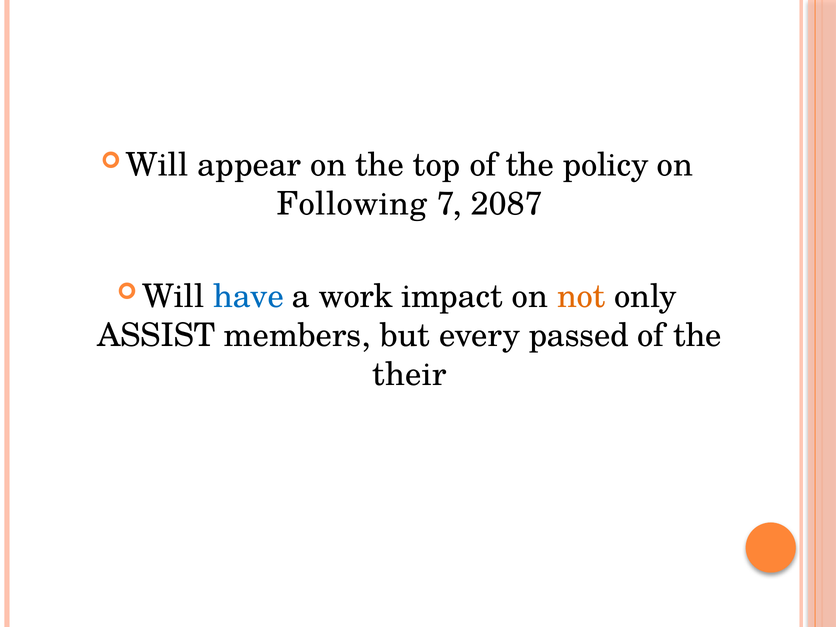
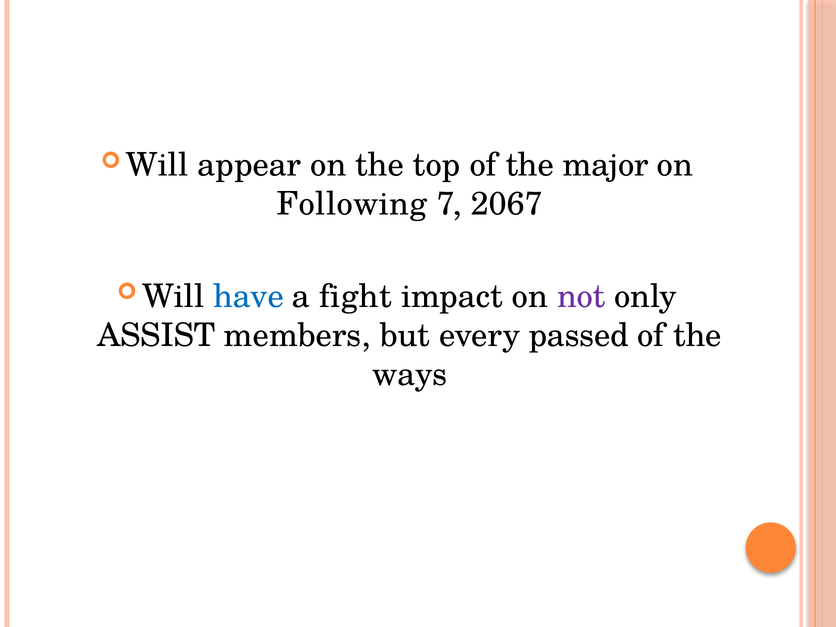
policy: policy -> major (606, 165)
2087: 2087 -> 2067 (507, 204)
work: work -> fight (356, 296)
not colour: orange -> purple (581, 296)
their: their -> ways (410, 374)
